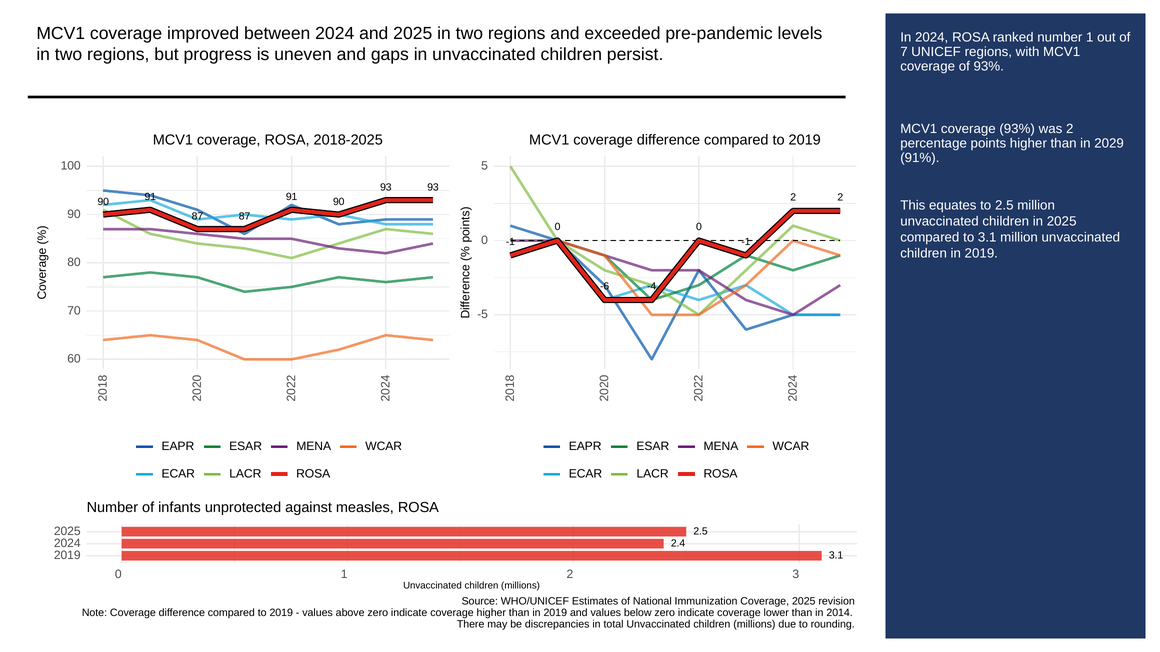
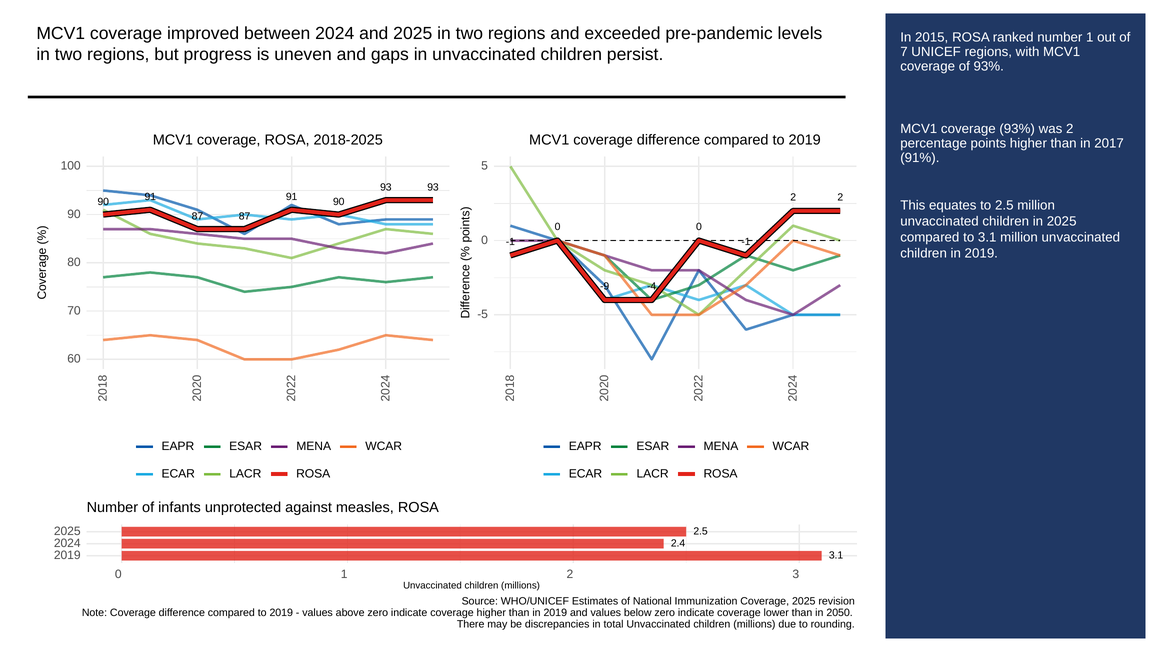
In 2024: 2024 -> 2015 (932, 38)
2029: 2029 -> 2017 (1109, 144)
-6: -6 -> -9 (605, 287)
2014: 2014 -> 2050 (840, 613)
